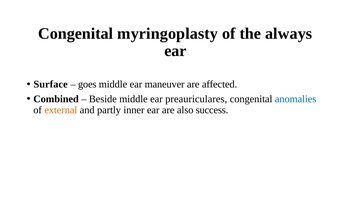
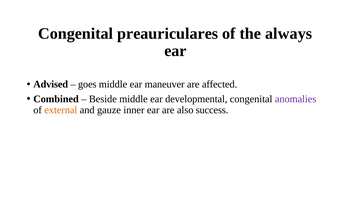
myringoplasty: myringoplasty -> preauriculares (168, 34)
Surface: Surface -> Advised (51, 84)
preauriculares: preauriculares -> developmental (196, 99)
anomalies colour: blue -> purple (296, 99)
partly: partly -> gauze (109, 110)
